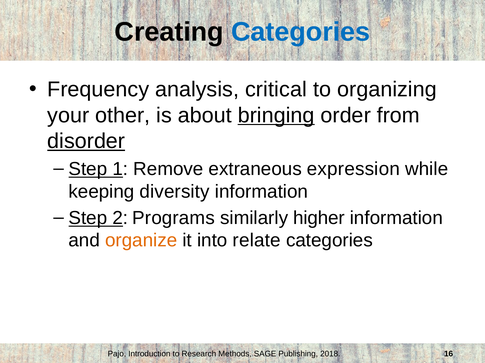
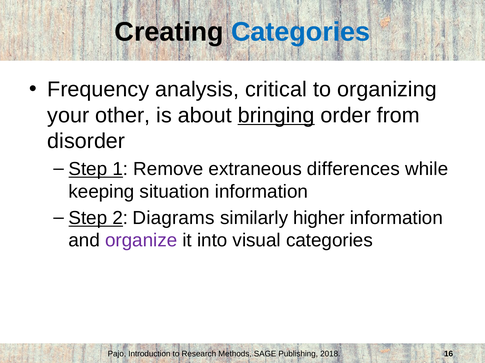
disorder underline: present -> none (86, 141)
expression: expression -> differences (353, 169)
diversity: diversity -> situation (175, 192)
Programs: Programs -> Diagrams (174, 218)
organize colour: orange -> purple (141, 241)
relate: relate -> visual (257, 241)
